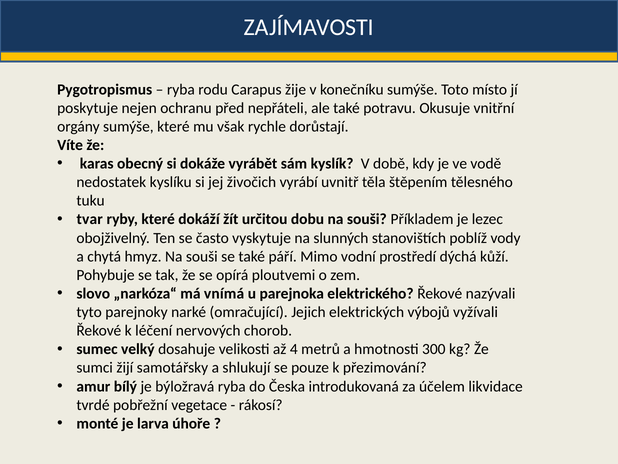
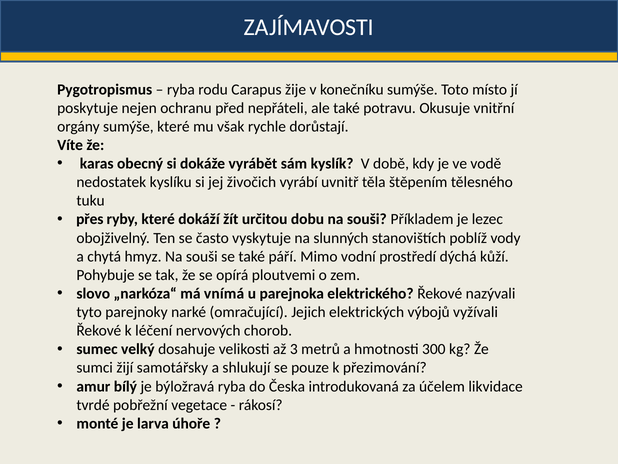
tvar: tvar -> přes (90, 219)
4: 4 -> 3 (294, 349)
